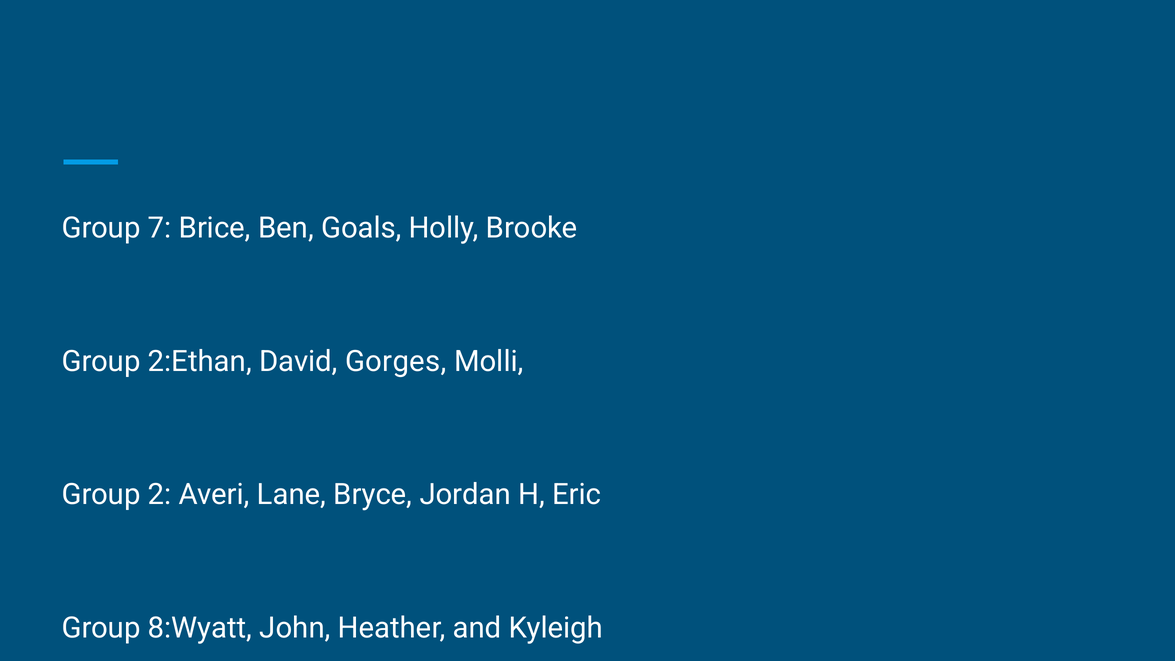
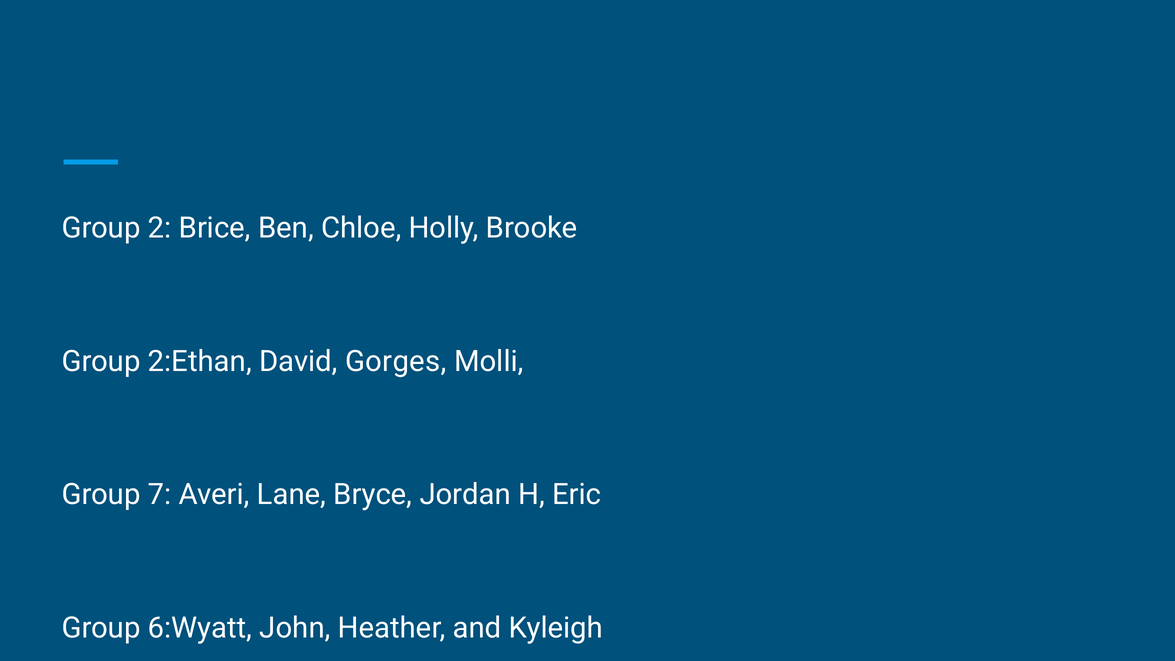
7: 7 -> 2 (160, 228)
Goals: Goals -> Chloe (361, 228)
2: 2 -> 7 (160, 495)
8:Wyatt: 8:Wyatt -> 6:Wyatt (200, 628)
